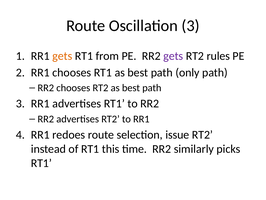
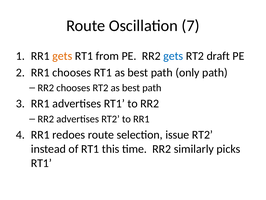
Oscillation 3: 3 -> 7 (191, 26)
gets colour: purple -> blue (173, 56)
rules: rules -> draft (218, 56)
